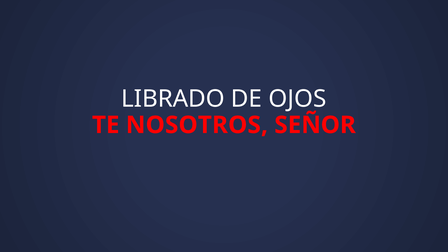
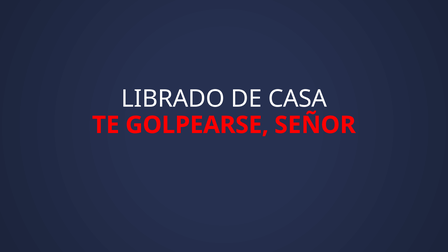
OJOS: OJOS -> CASA (298, 99)
NOSOTROS: NOSOTROS -> GOLPEARSE (197, 125)
